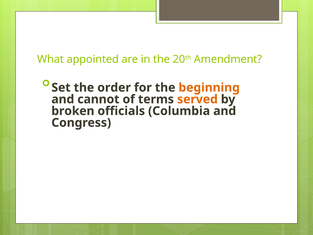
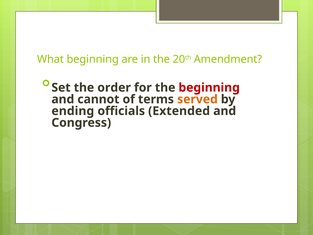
What appointed: appointed -> beginning (93, 59)
beginning colour: orange -> red (209, 87)
broken: broken -> ending (73, 111)
Columbia: Columbia -> Extended (179, 111)
